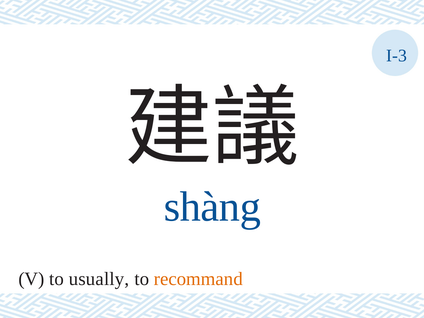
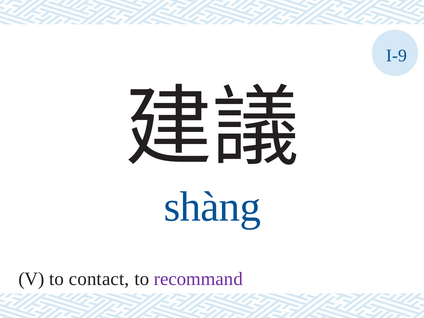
I-3: I-3 -> I-9 (397, 56)
usually: usually -> contact (99, 279)
recommand colour: orange -> purple (198, 279)
